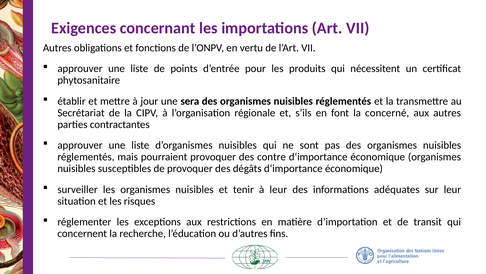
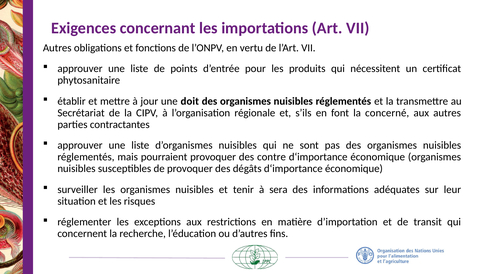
sera: sera -> doit (190, 101)
à leur: leur -> sera (278, 189)
